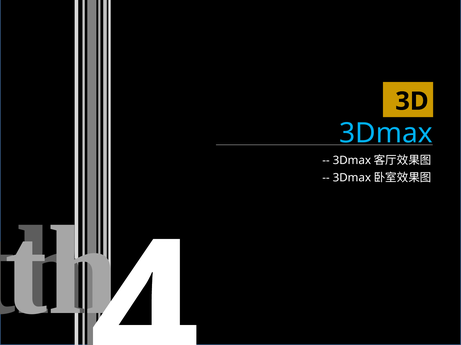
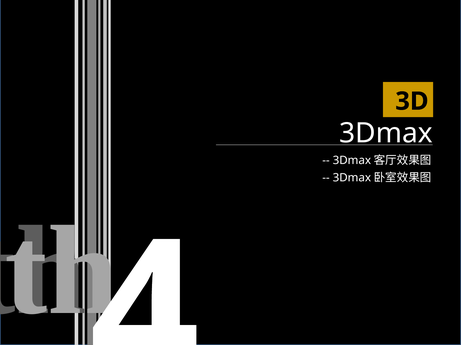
3Dmax colour: light blue -> white (386, 133)
